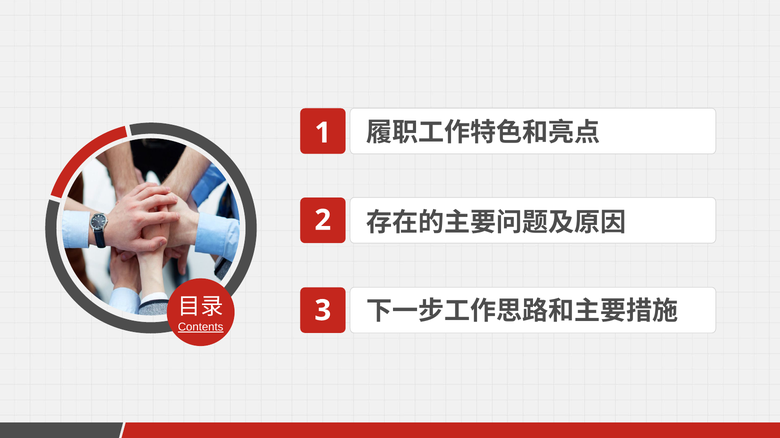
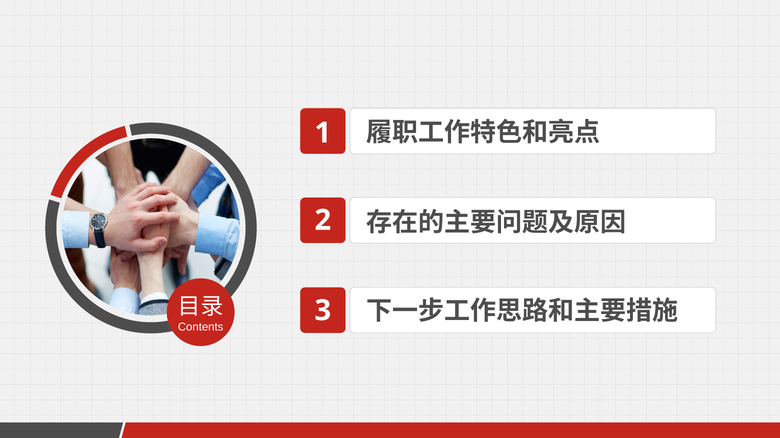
Contents underline: present -> none (201, 327)
